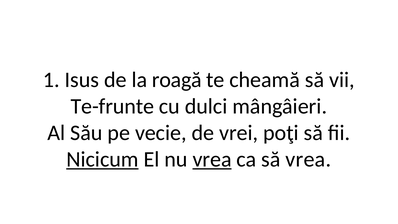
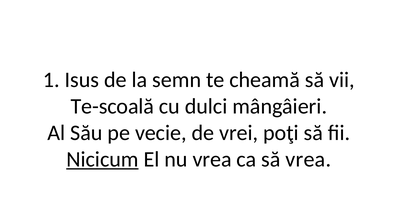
roagă: roagă -> semn (177, 80)
Te-frunte: Te-frunte -> Te-scoală (112, 106)
vrea underline: present -> none (212, 159)
